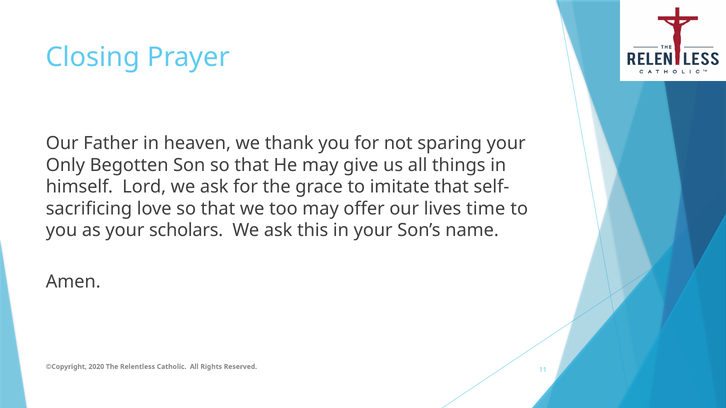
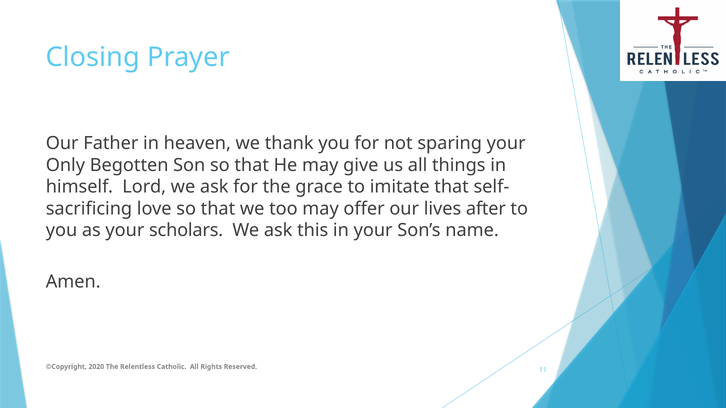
time: time -> after (486, 209)
